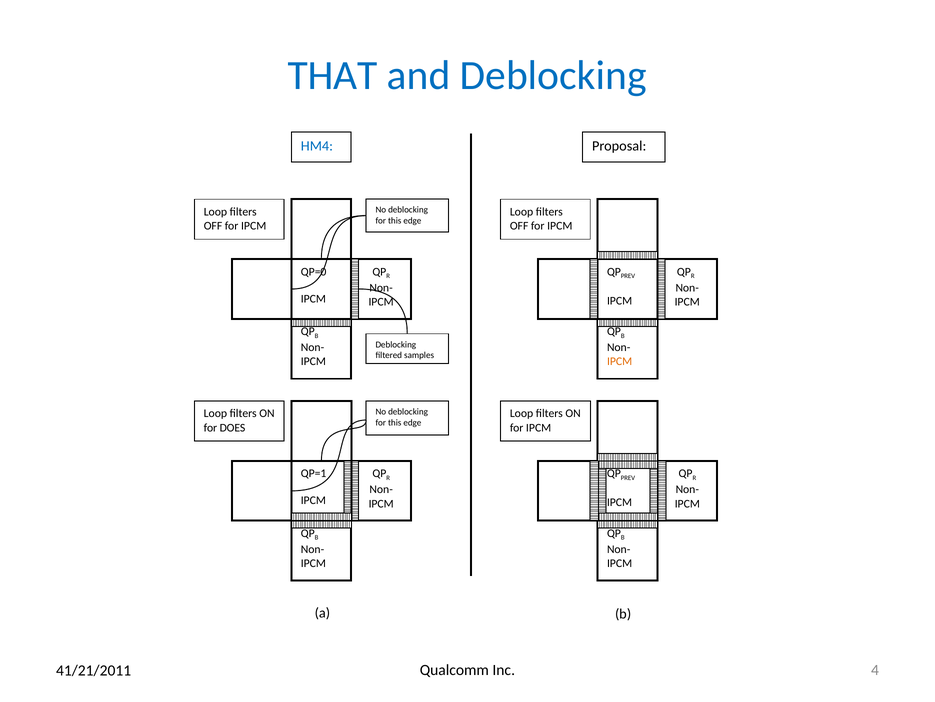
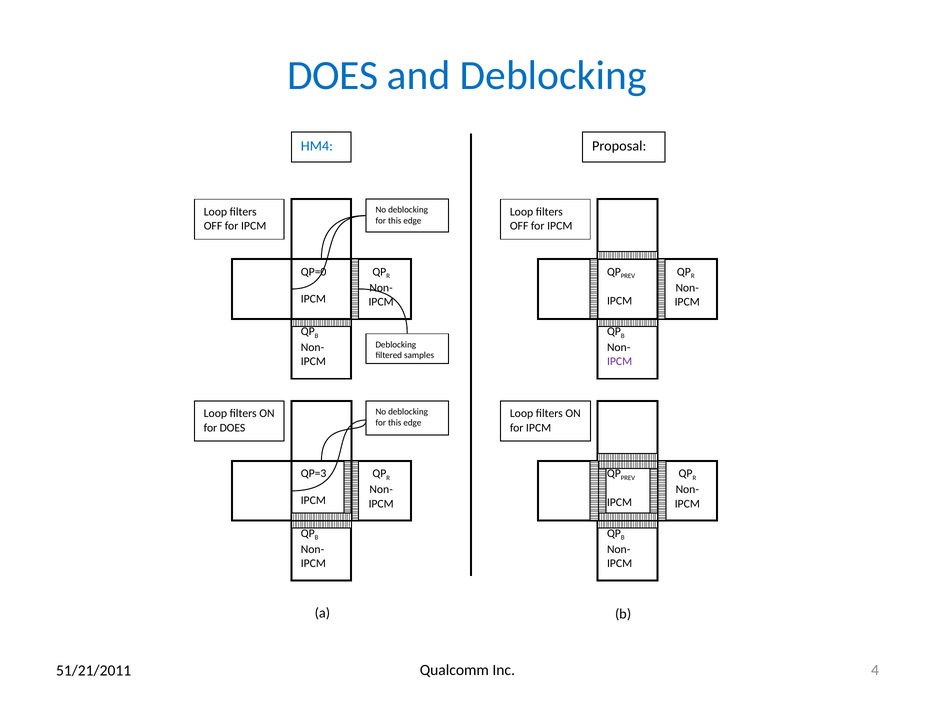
THAT: THAT -> DOES (333, 75)
IPCM colour: orange -> purple (620, 361)
QP=1: QP=1 -> QP=3 (314, 473)
41/21/2011: 41/21/2011 -> 51/21/2011 (94, 670)
